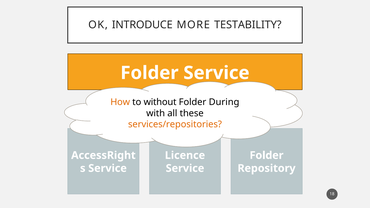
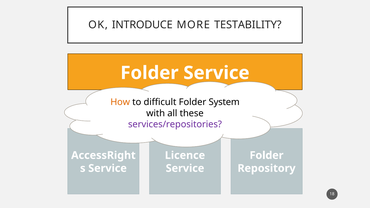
without: without -> difficult (160, 102)
During: During -> System (224, 102)
services/repositories colour: orange -> purple (175, 124)
